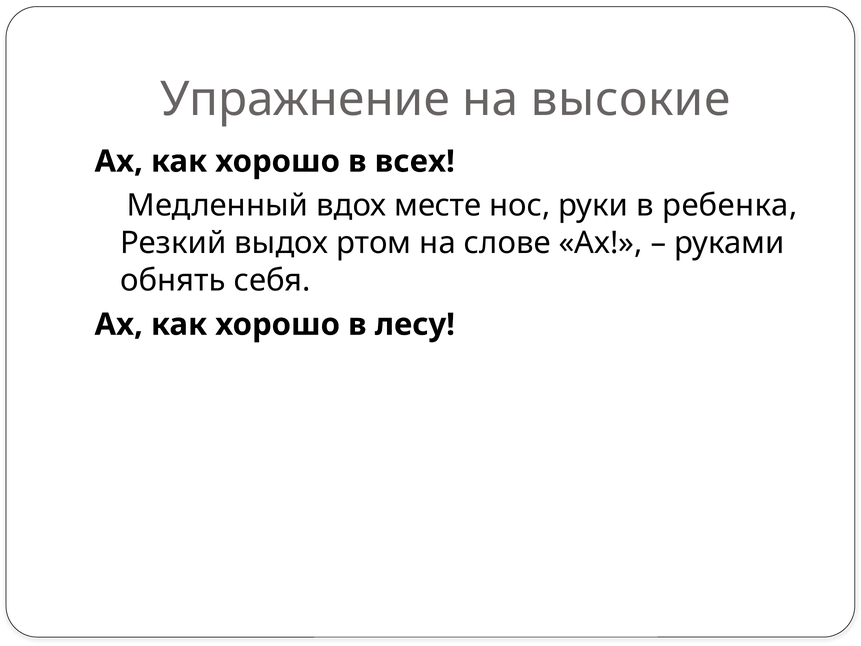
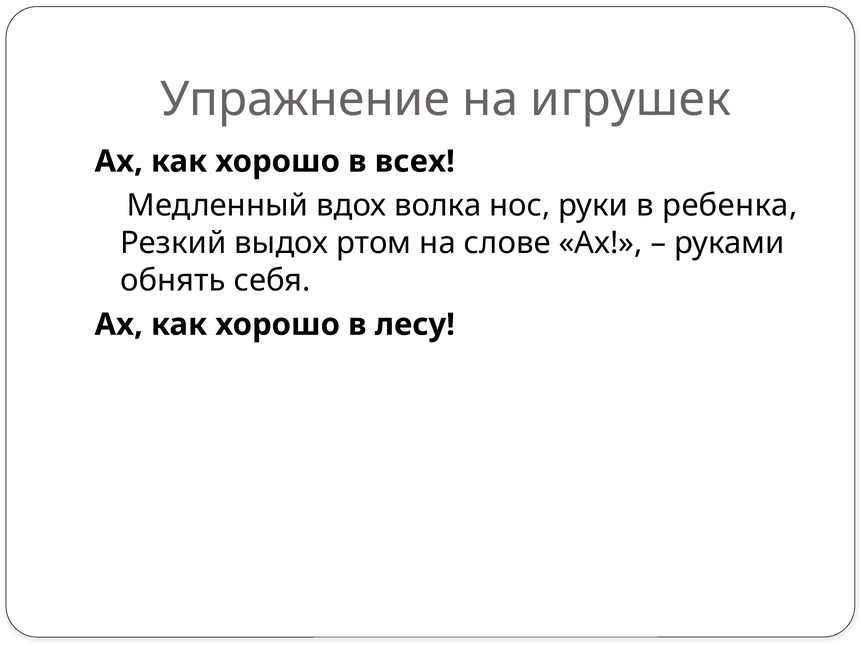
высокие: высокие -> игрушек (631, 100)
месте: месте -> волка (438, 206)
